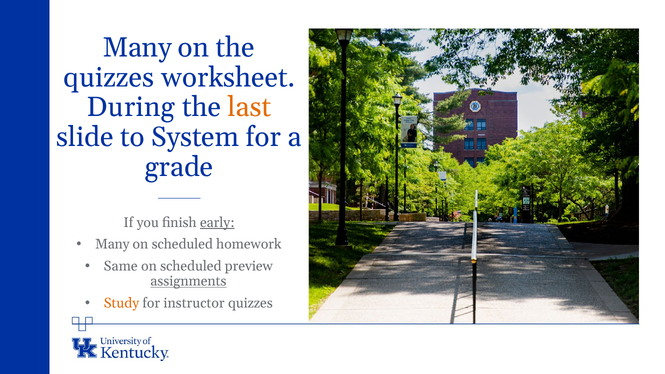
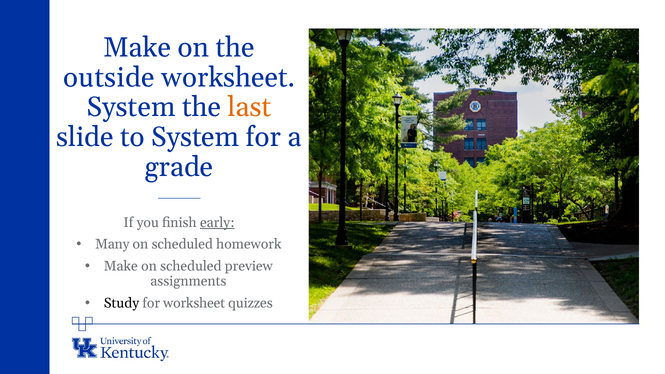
Many: Many -> Make (137, 47)
quizzes: quizzes -> outside (109, 77)
During: During -> System (131, 107)
Same: Same -> Make (121, 266)
assignments underline: present -> none (188, 281)
Study colour: orange -> black (121, 303)
for instructor: instructor -> worksheet (194, 303)
